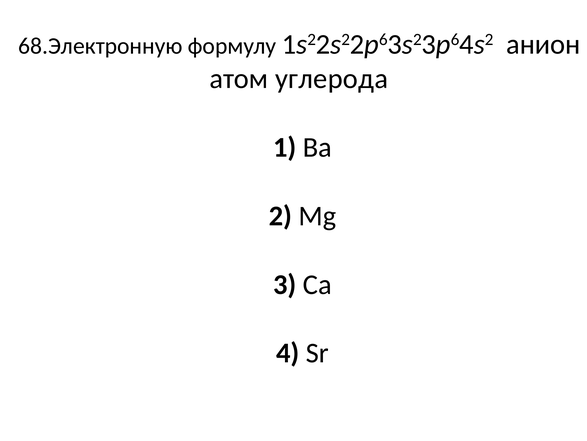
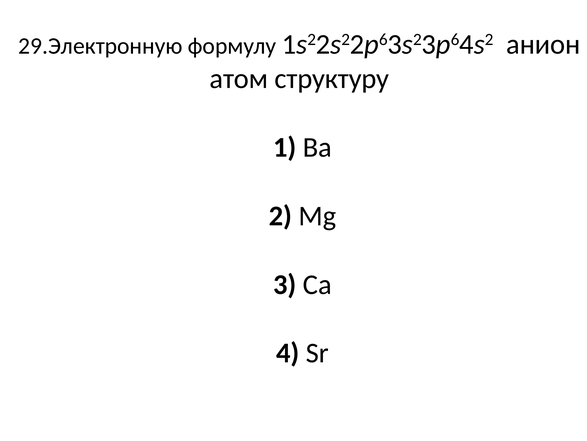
68.Электронную: 68.Электронную -> 29.Электронную (100, 46)
углерода: углерода -> структуру (332, 79)
